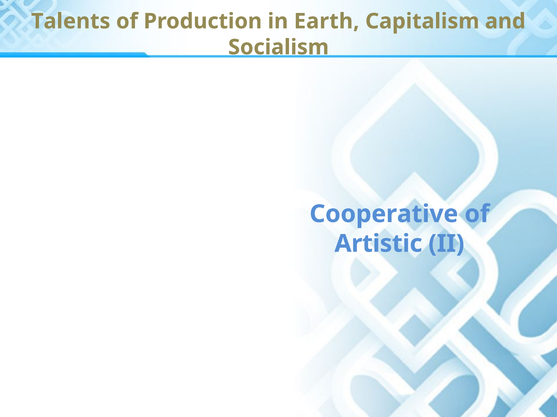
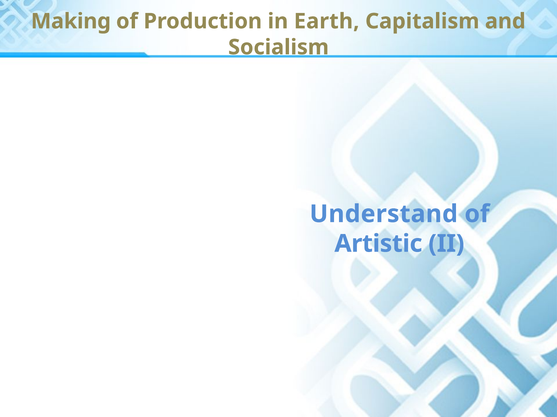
Talents: Talents -> Making (71, 21)
Cooperative: Cooperative -> Understand (384, 214)
